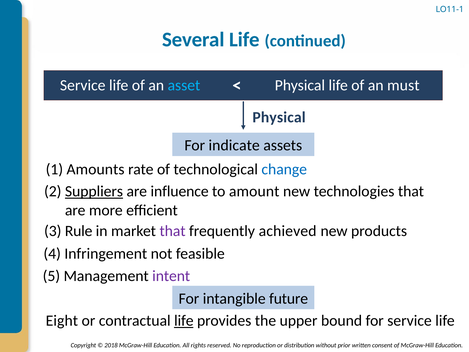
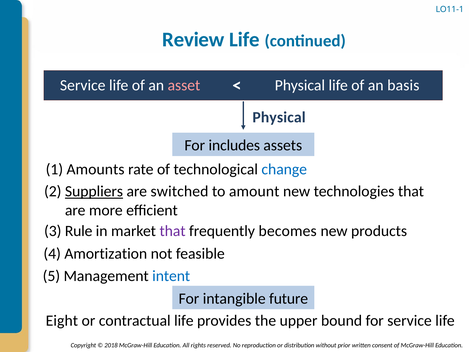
Several: Several -> Review (193, 40)
asset colour: light blue -> pink (184, 85)
must: must -> basis (403, 85)
indicate: indicate -> includes (234, 145)
influence: influence -> switched (179, 191)
achieved: achieved -> becomes (288, 231)
Infringement: Infringement -> Amortization (106, 254)
intent colour: purple -> blue (171, 276)
life underline: present -> none (184, 321)
